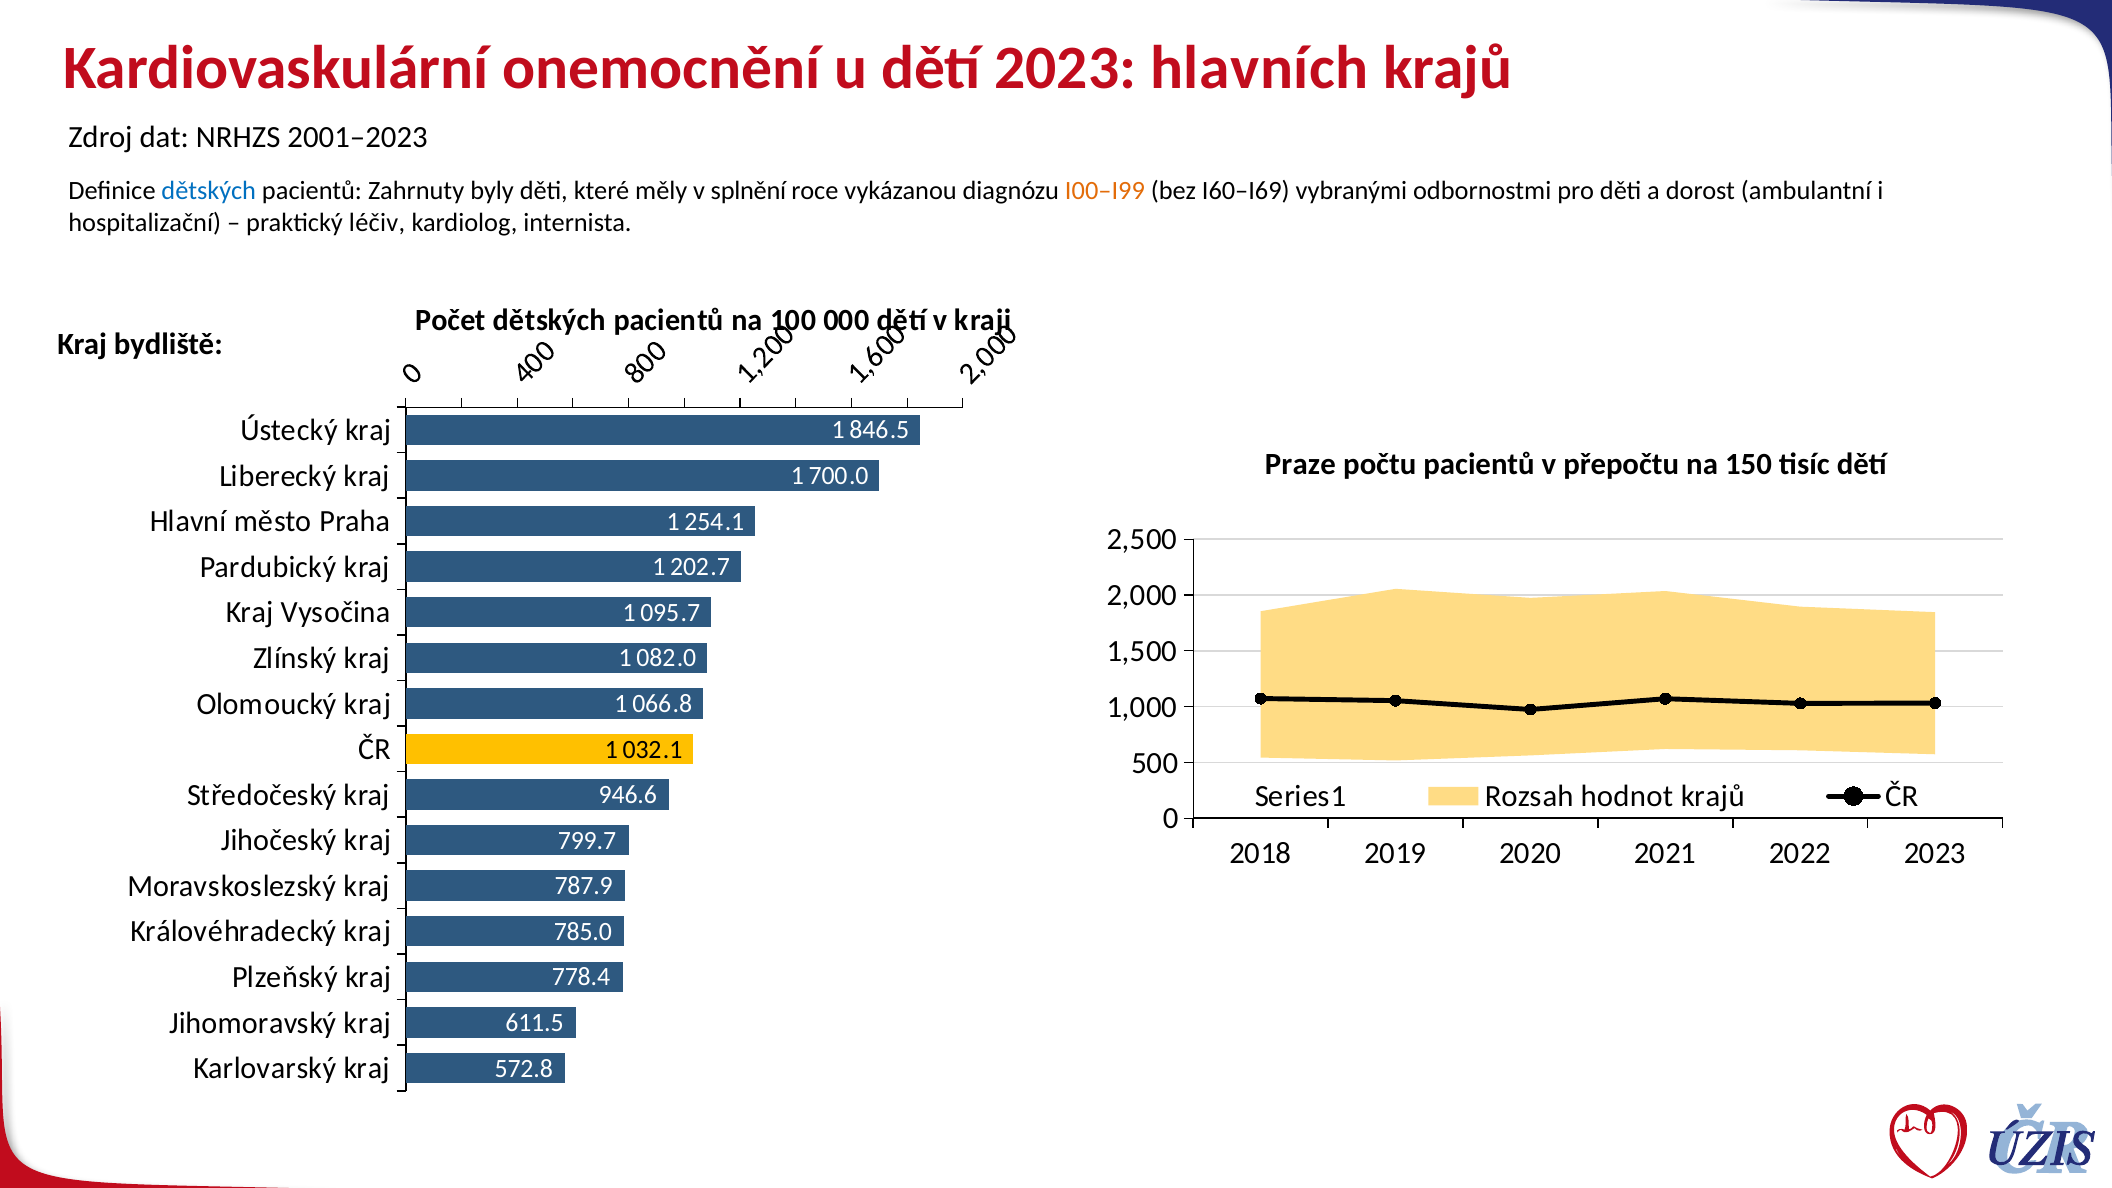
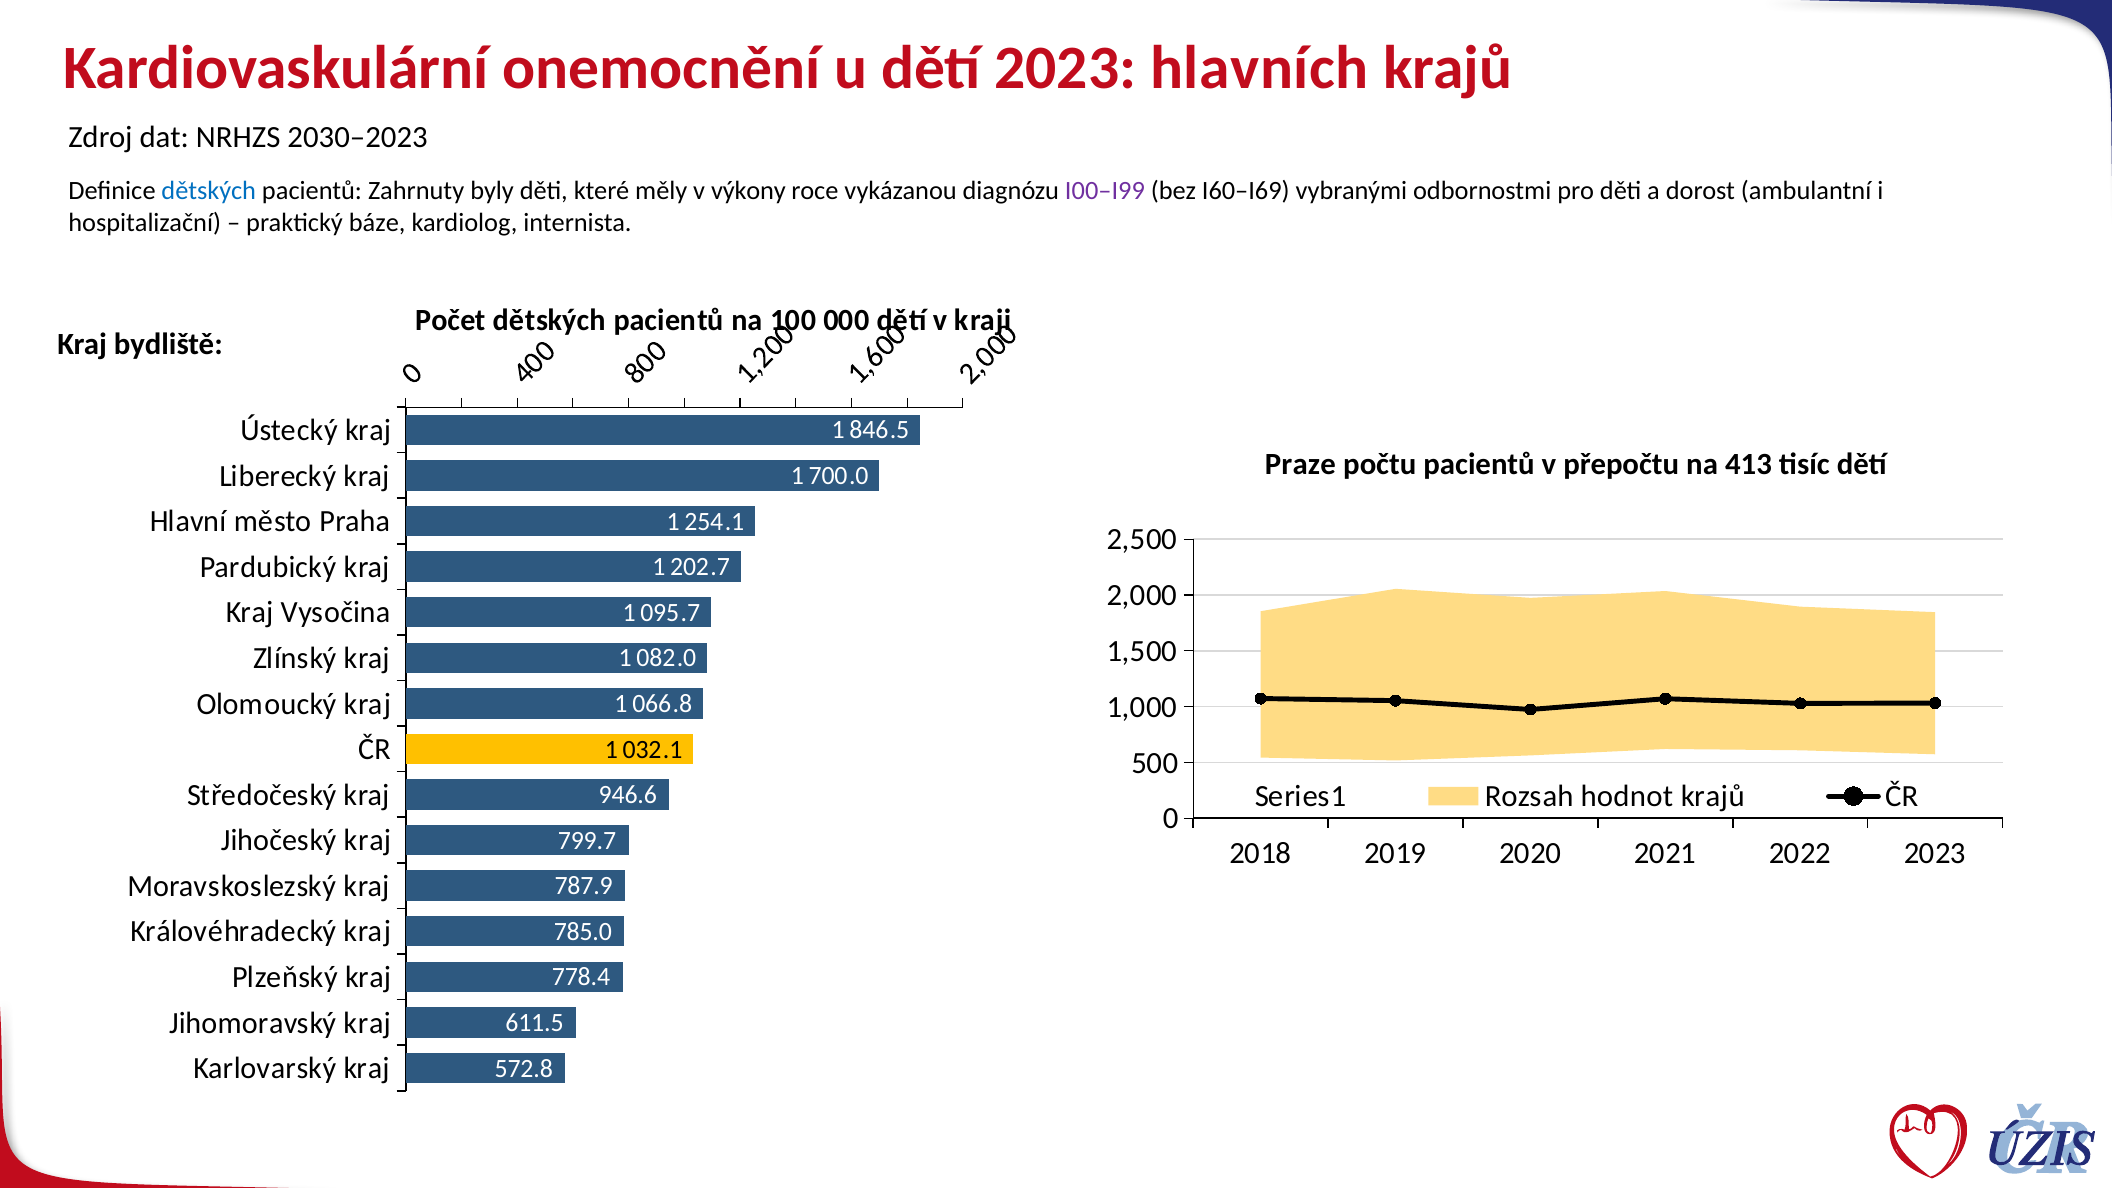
2001–2023: 2001–2023 -> 2030–2023 (358, 137)
splnění: splnění -> výkony (748, 191)
I00–I99 colour: orange -> purple (1105, 191)
léčiv: léčiv -> báze (377, 222)
150: 150 -> 413 (1748, 464)
